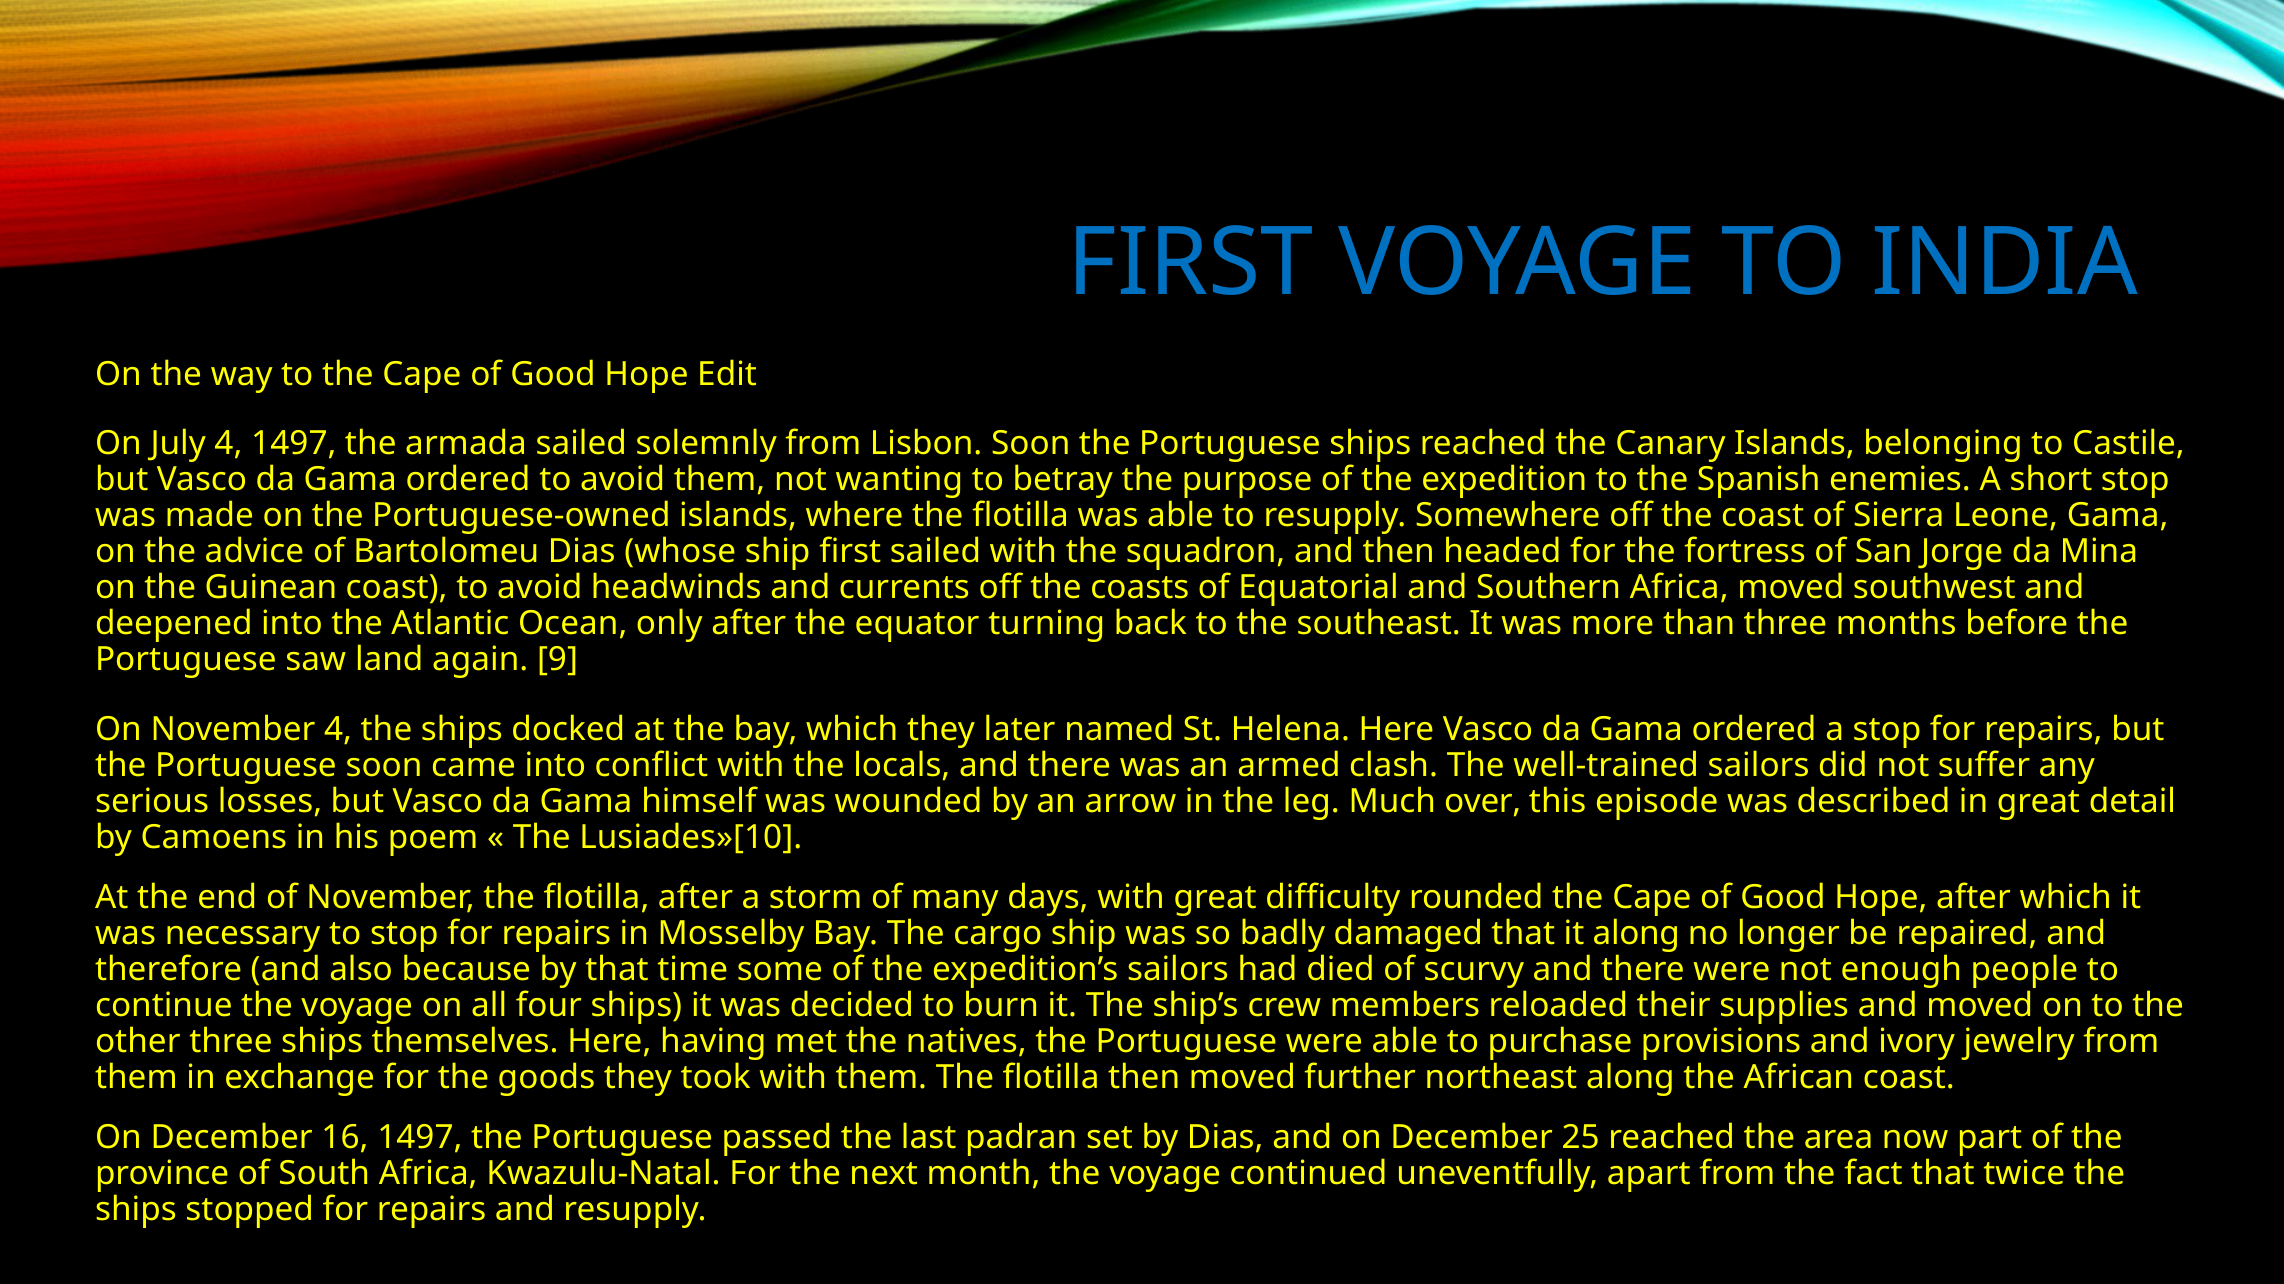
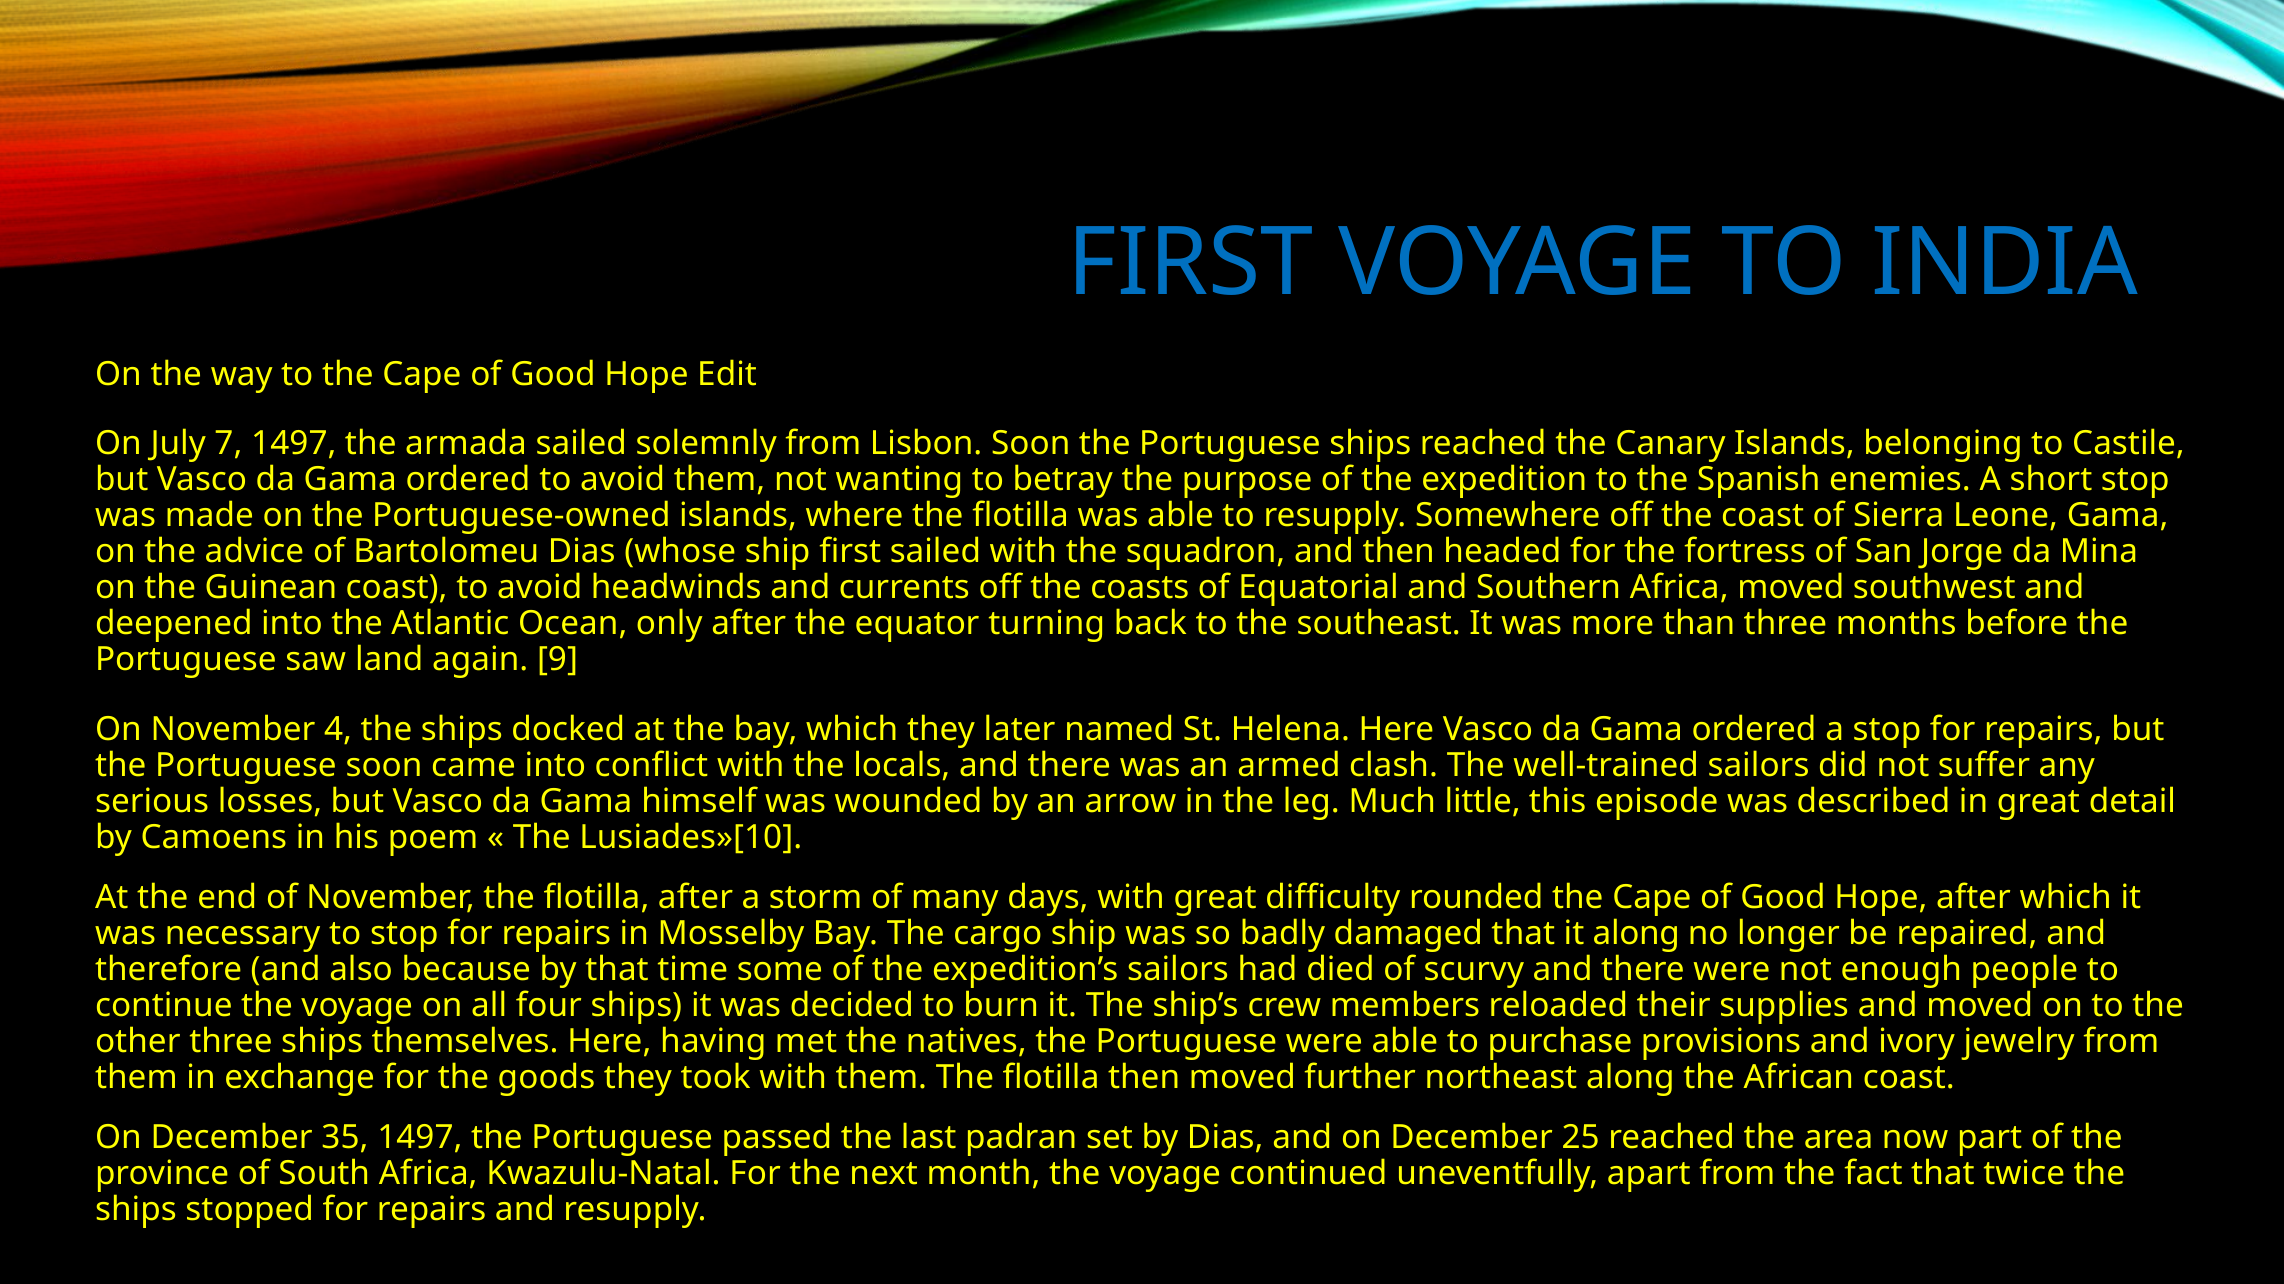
July 4: 4 -> 7 (228, 444)
over: over -> little (1483, 802)
16: 16 -> 35 (345, 1138)
